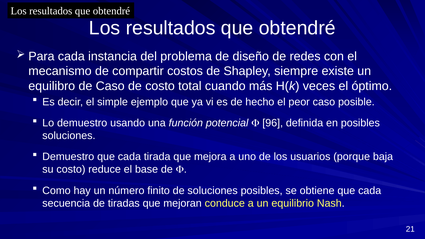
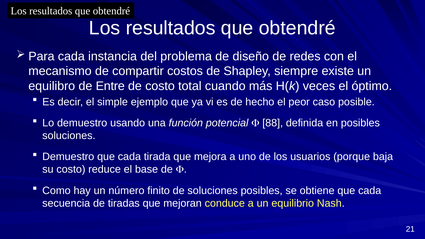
de Caso: Caso -> Entre (110, 86)
96: 96 -> 88 (273, 123)
